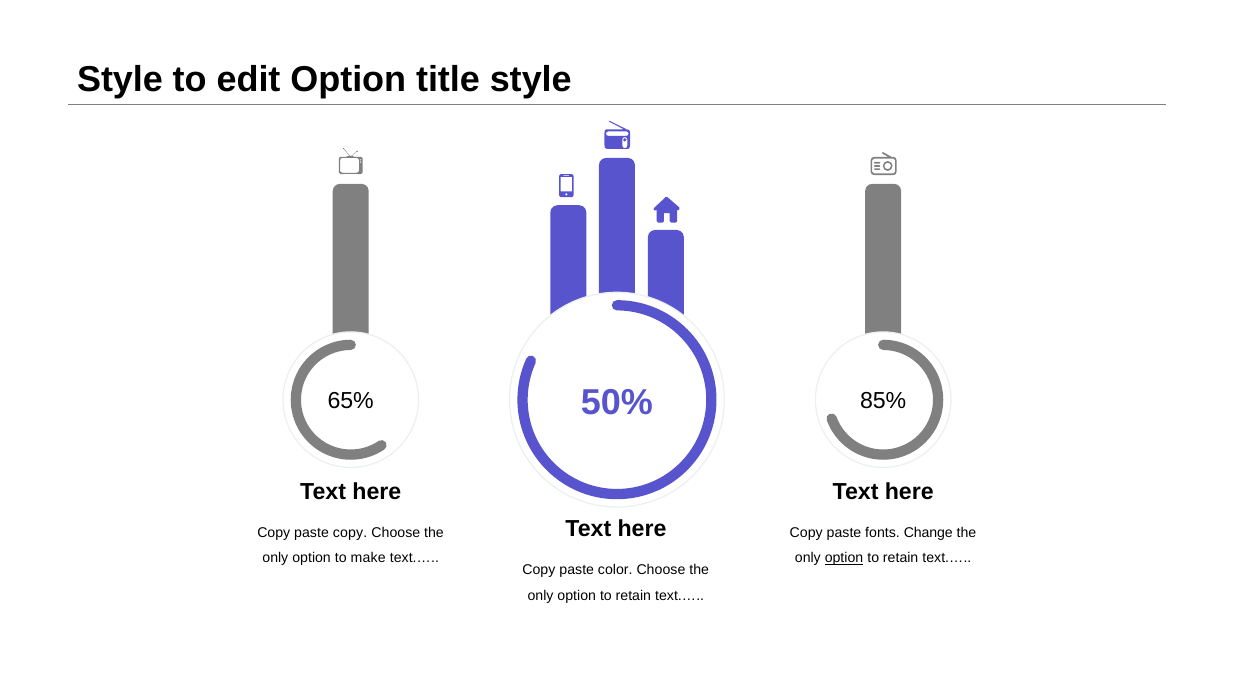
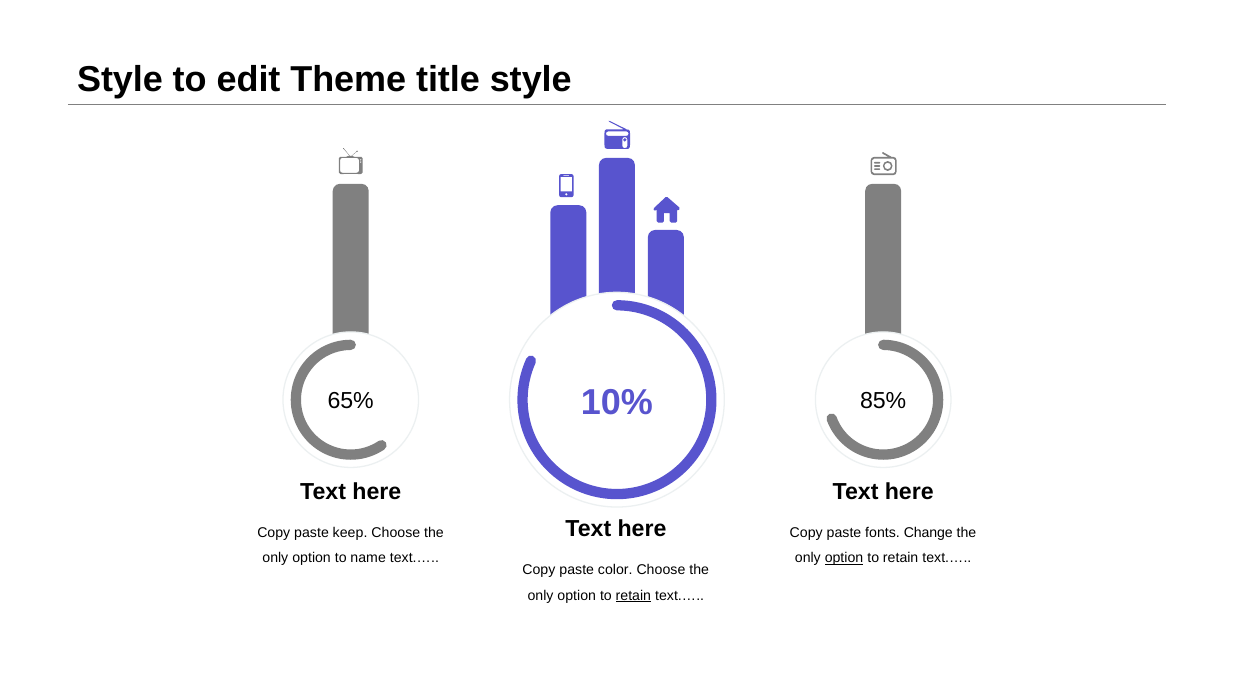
edit Option: Option -> Theme (348, 80)
50%: 50% -> 10% (617, 402)
paste copy: copy -> keep (350, 533)
make: make -> name (368, 558)
retain underline: none -> present (633, 596)
